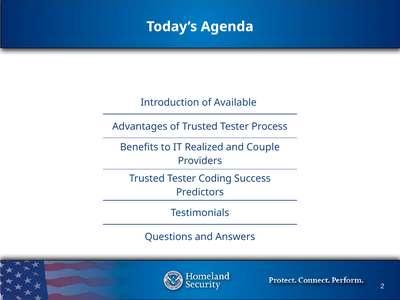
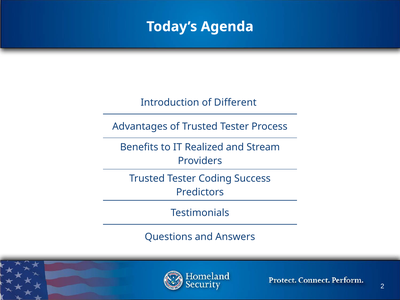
Available: Available -> Different (235, 103)
Couple: Couple -> Stream (263, 147)
